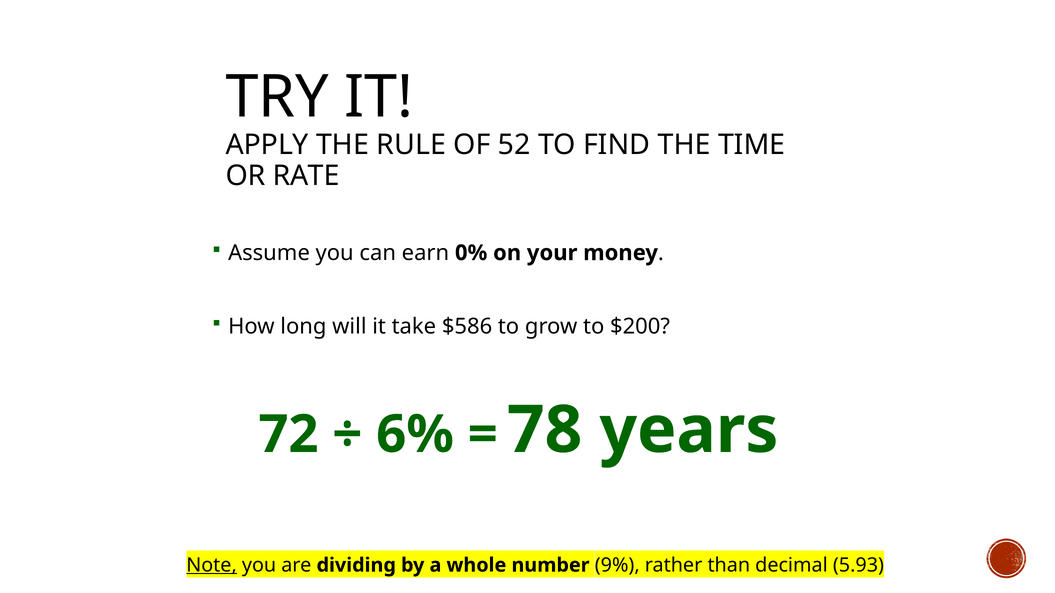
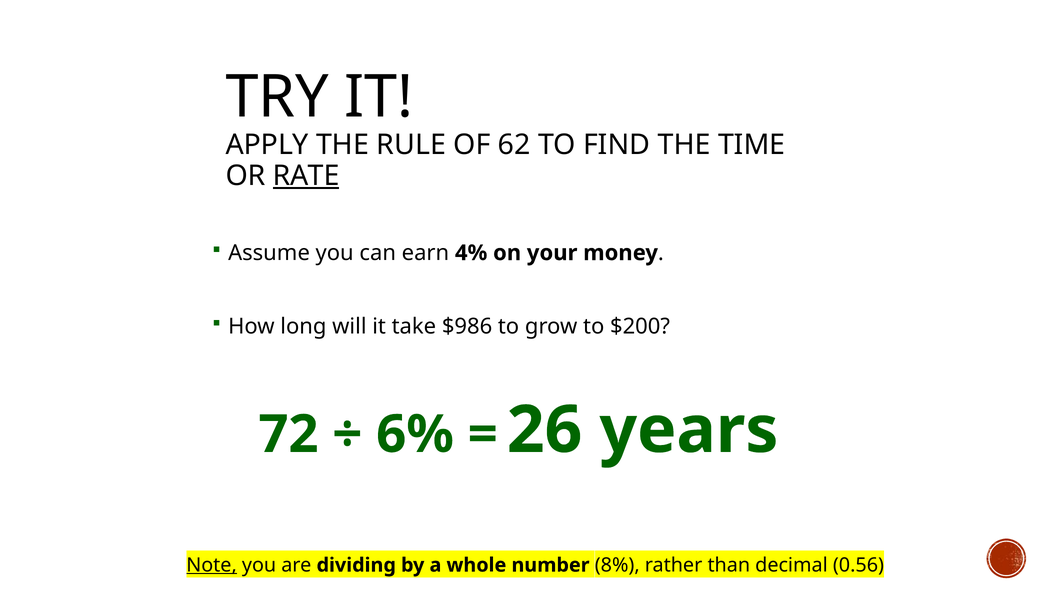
52: 52 -> 62 (514, 145)
RATE underline: none -> present (306, 176)
0%: 0% -> 4% (471, 253)
$586: $586 -> $986 (467, 327)
78: 78 -> 26 (545, 430)
9%: 9% -> 8% (617, 566)
5.93: 5.93 -> 0.56 (858, 566)
